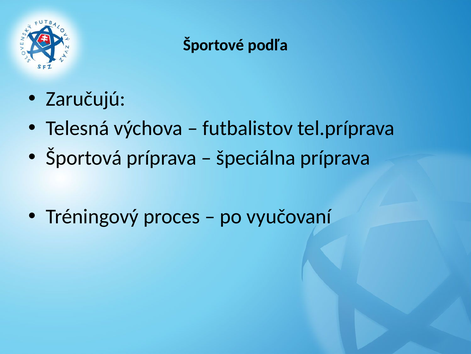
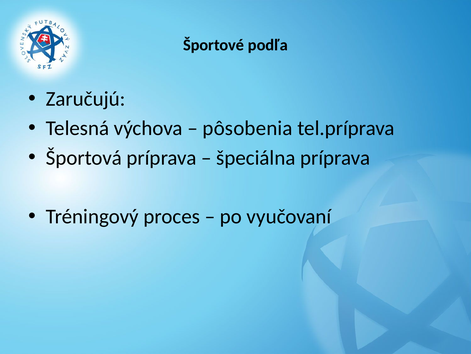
futbalistov: futbalistov -> pôsobenia (248, 128)
